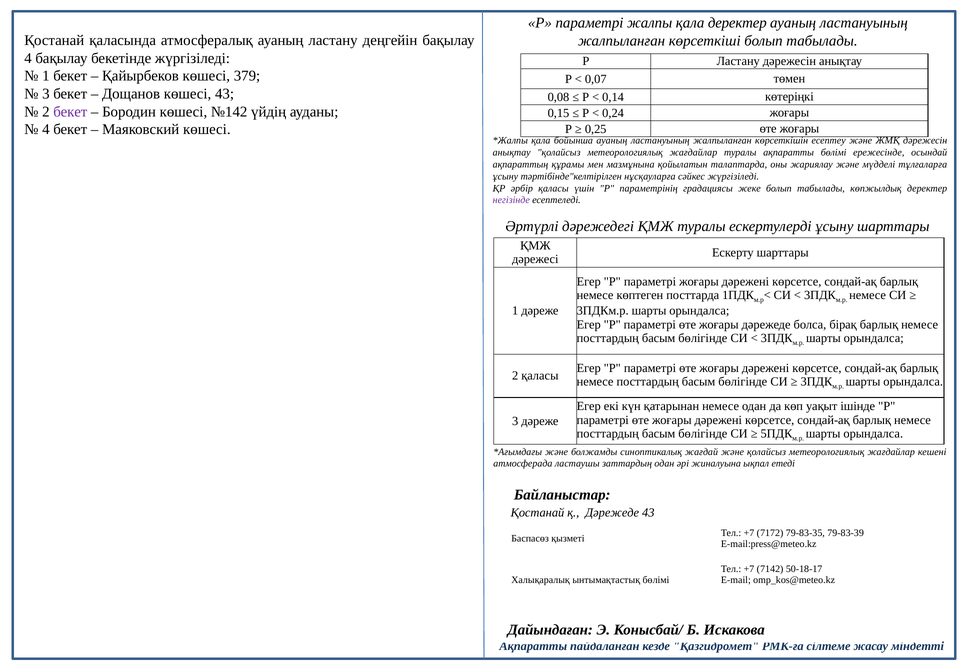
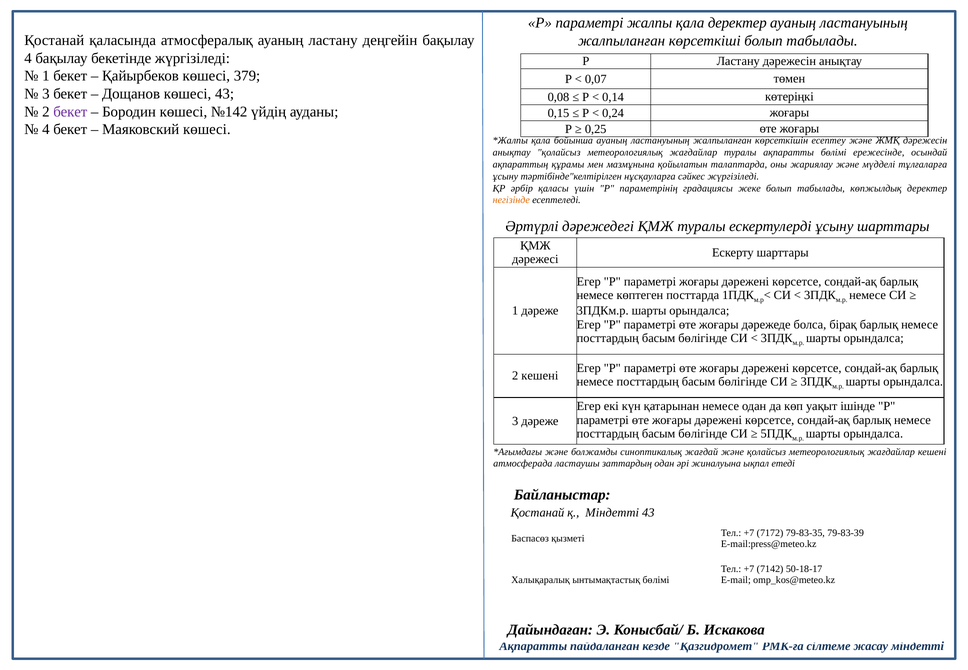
негізінде colour: purple -> orange (511, 200)
2 қаласы: қаласы -> кешені (540, 376)
қ Дәрежеде: Дәрежеде -> Міндетті (612, 513)
